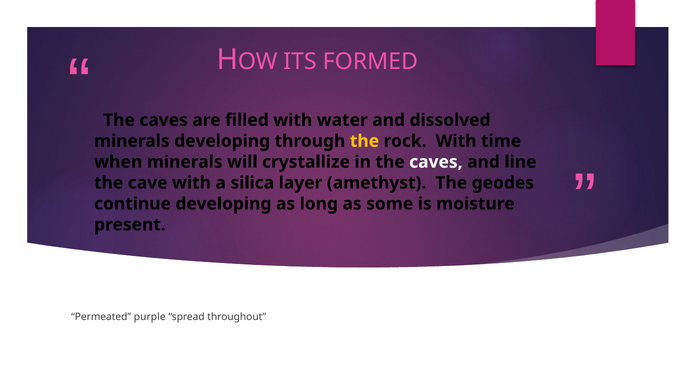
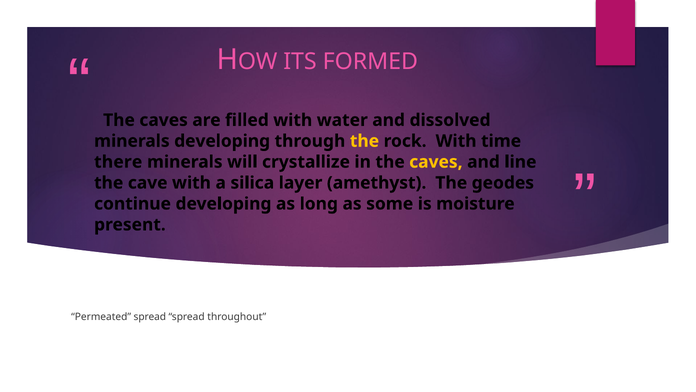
when: when -> there (118, 162)
caves colour: white -> yellow (436, 162)
Permeated purple: purple -> spread (150, 316)
